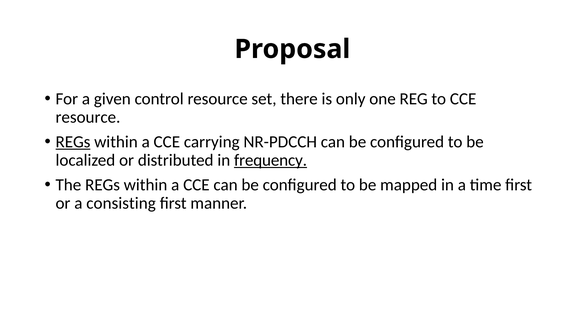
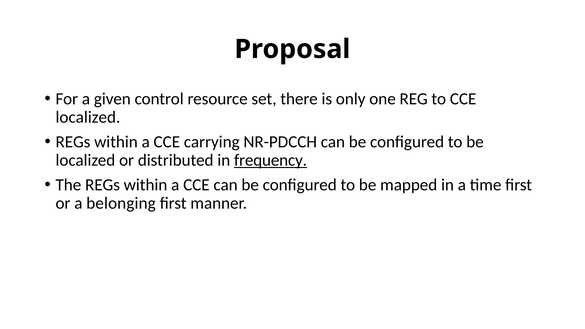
resource: resource -> localized (88, 117)
REGs underline: present -> none (73, 142)
consisting: consisting -> belonging (121, 203)
